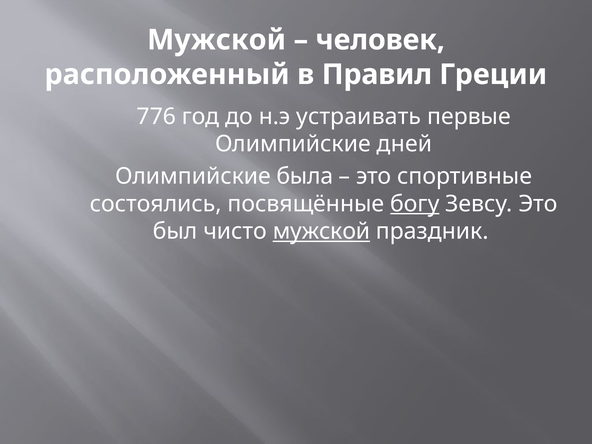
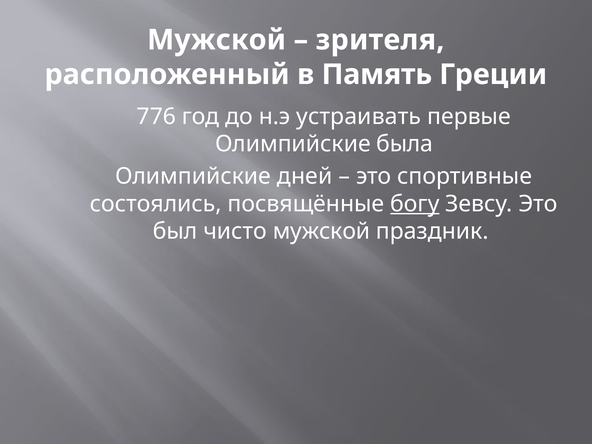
человек: человек -> зрителя (380, 40)
Правил: Правил -> Память (377, 75)
дней: дней -> была (405, 144)
была: была -> дней (305, 176)
мужской underline: present -> none (321, 231)
